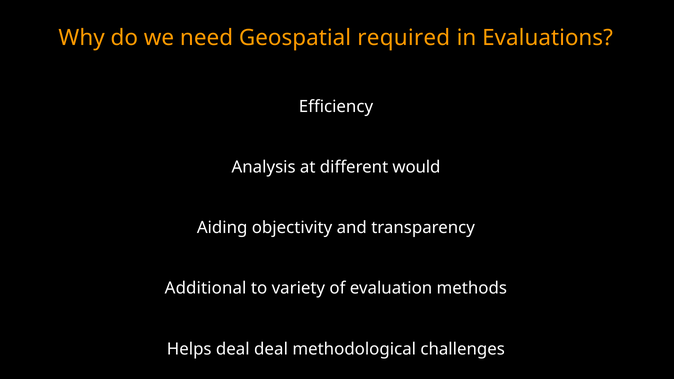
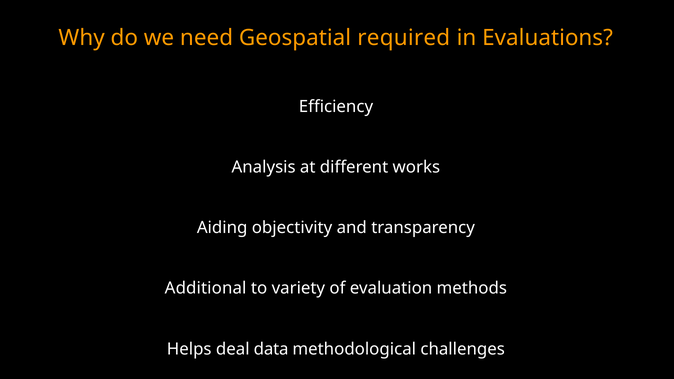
would: would -> works (416, 167)
deal deal: deal -> data (271, 349)
